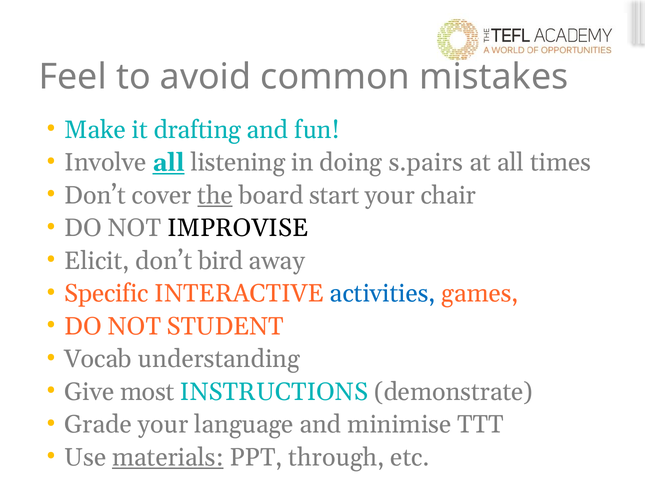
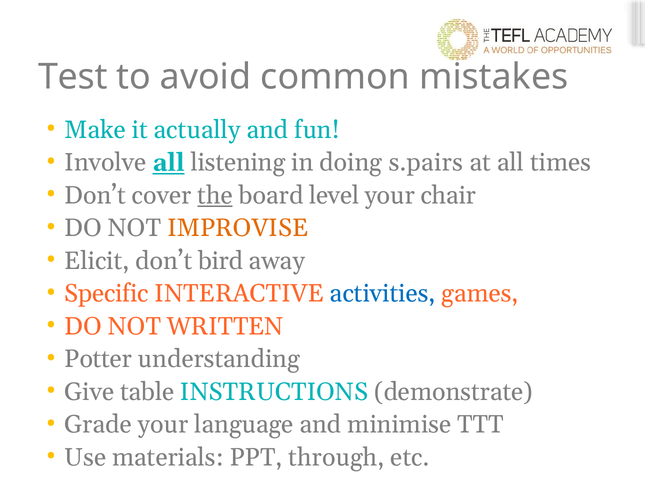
Feel: Feel -> Test (73, 77)
drafting: drafting -> actually (197, 130)
start: start -> level (334, 195)
IMPROVISE colour: black -> orange (238, 228)
STUDENT: STUDENT -> WRITTEN (225, 326)
Vocab: Vocab -> Potter (98, 359)
most: most -> table (147, 392)
materials underline: present -> none (168, 457)
